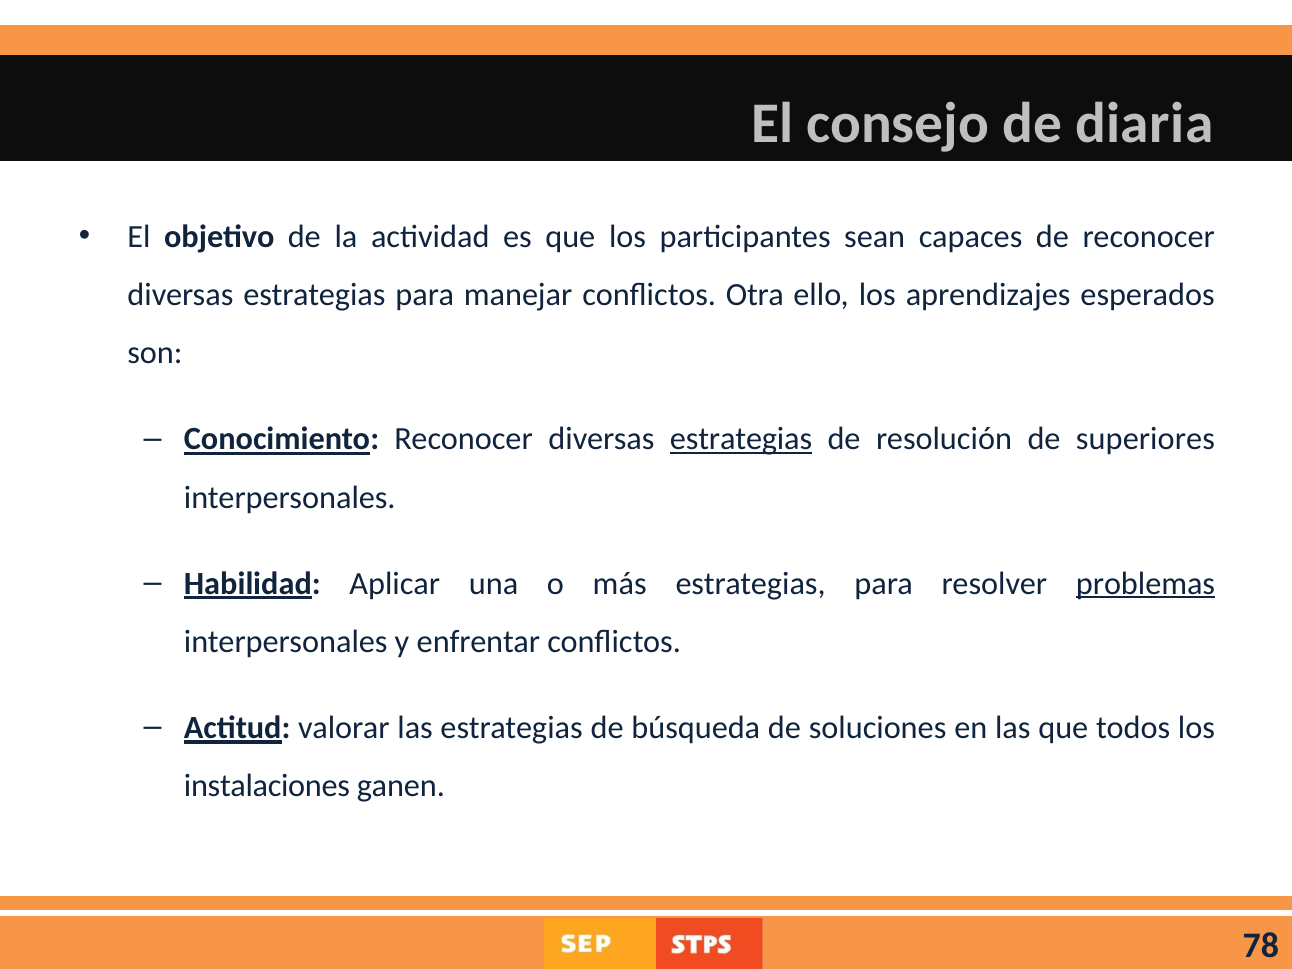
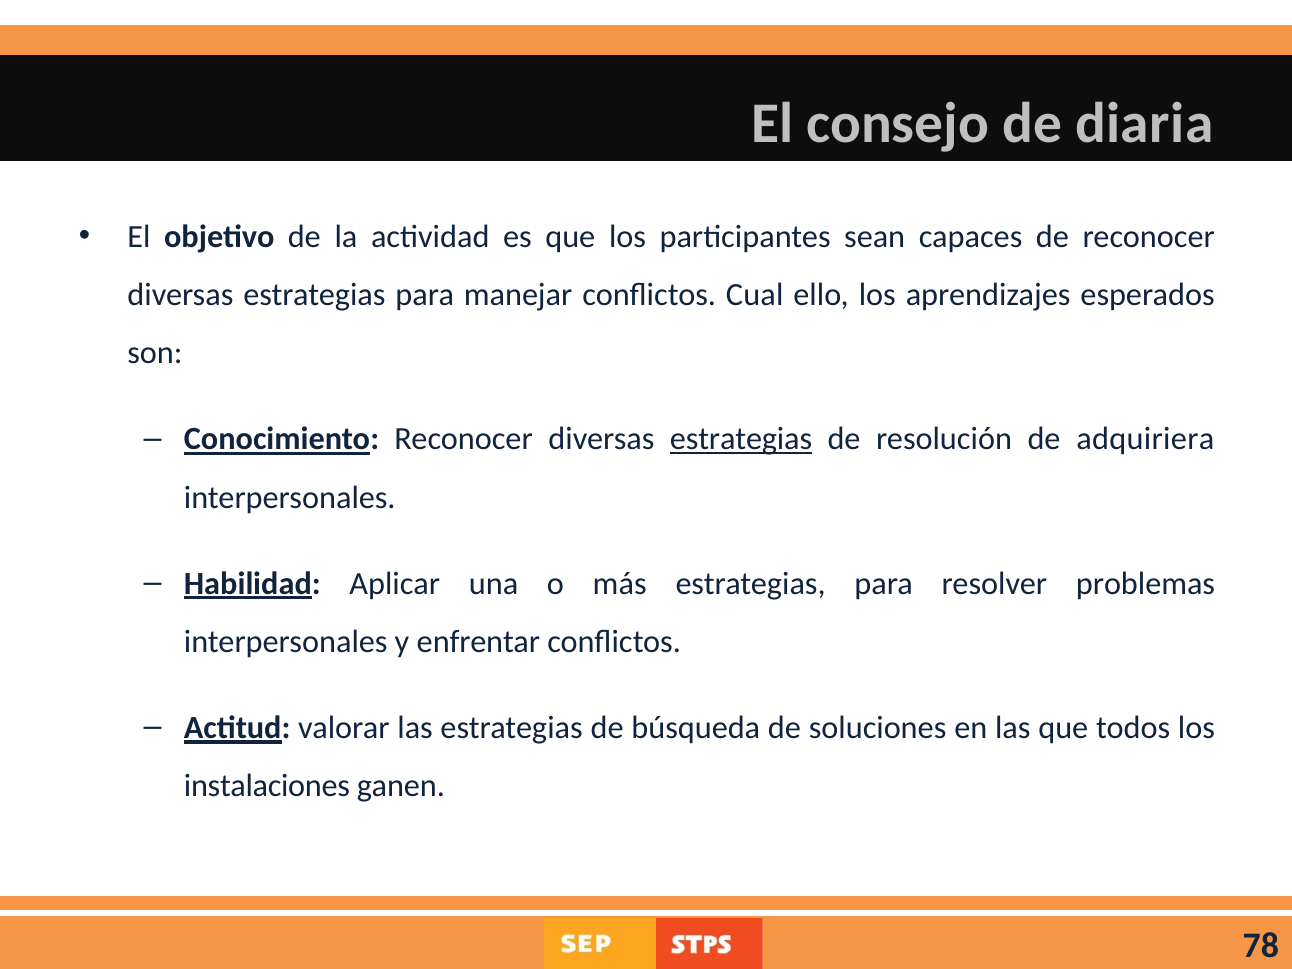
Otra: Otra -> Cual (755, 295)
superiores: superiores -> adquiriera (1145, 439)
problemas underline: present -> none (1145, 584)
